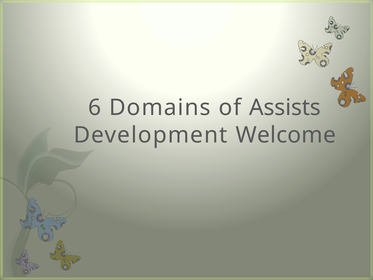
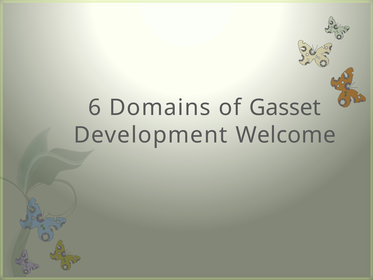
Assists: Assists -> Gasset (285, 108)
